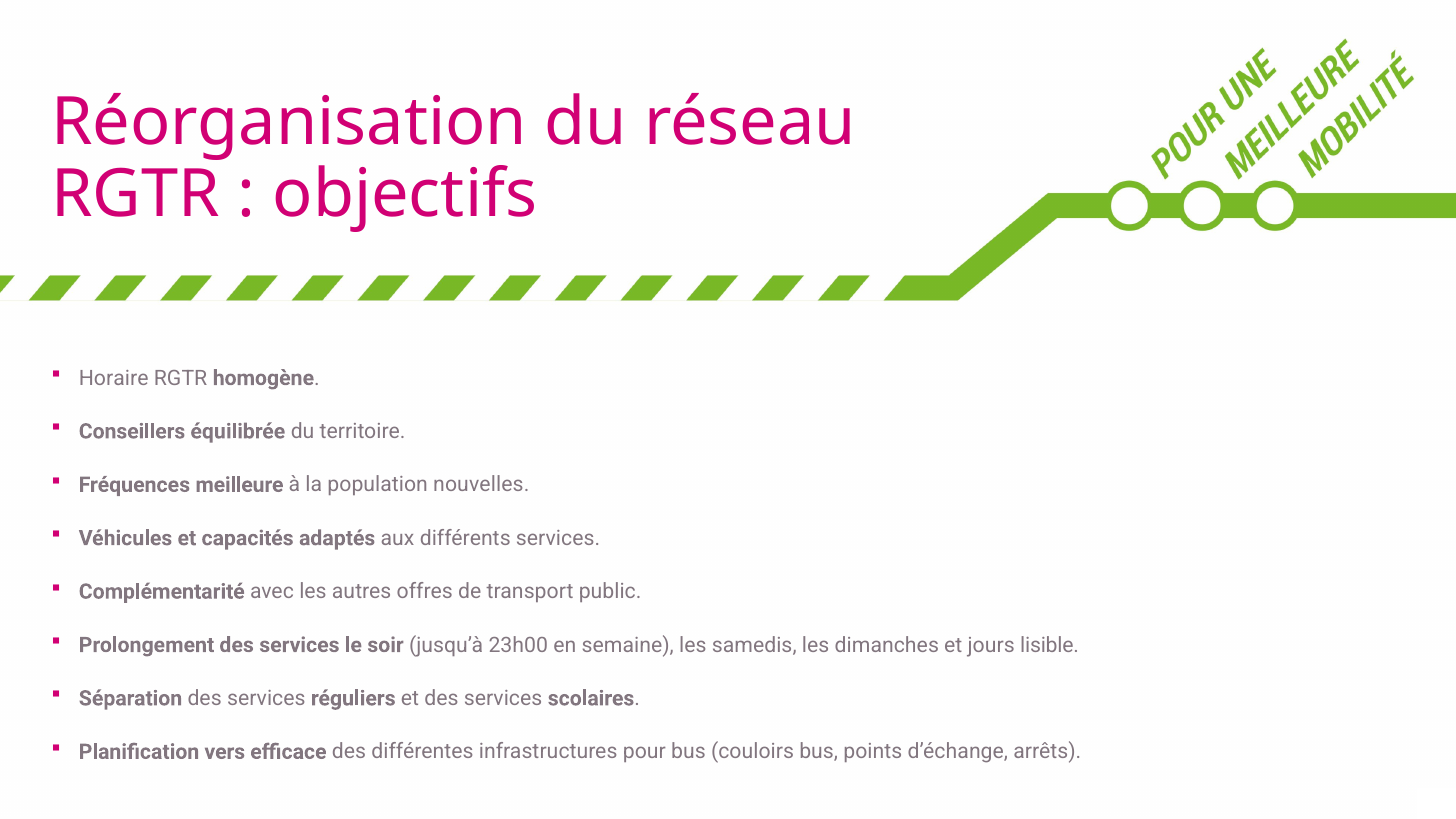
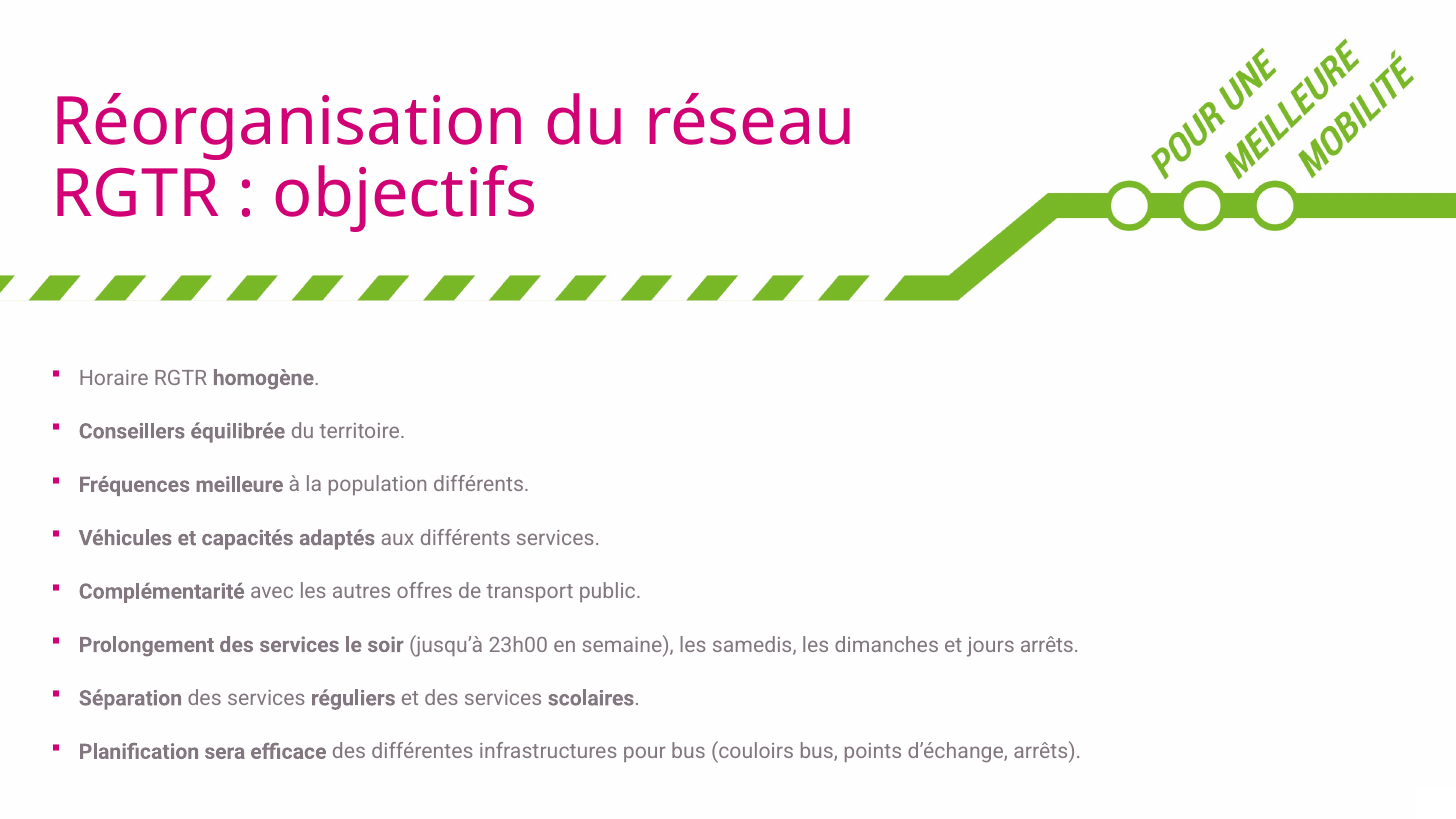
population nouvelles: nouvelles -> différents (481, 485)
jours lisible: lisible -> arrêts (1050, 645)
vers: vers -> sera (225, 752)
